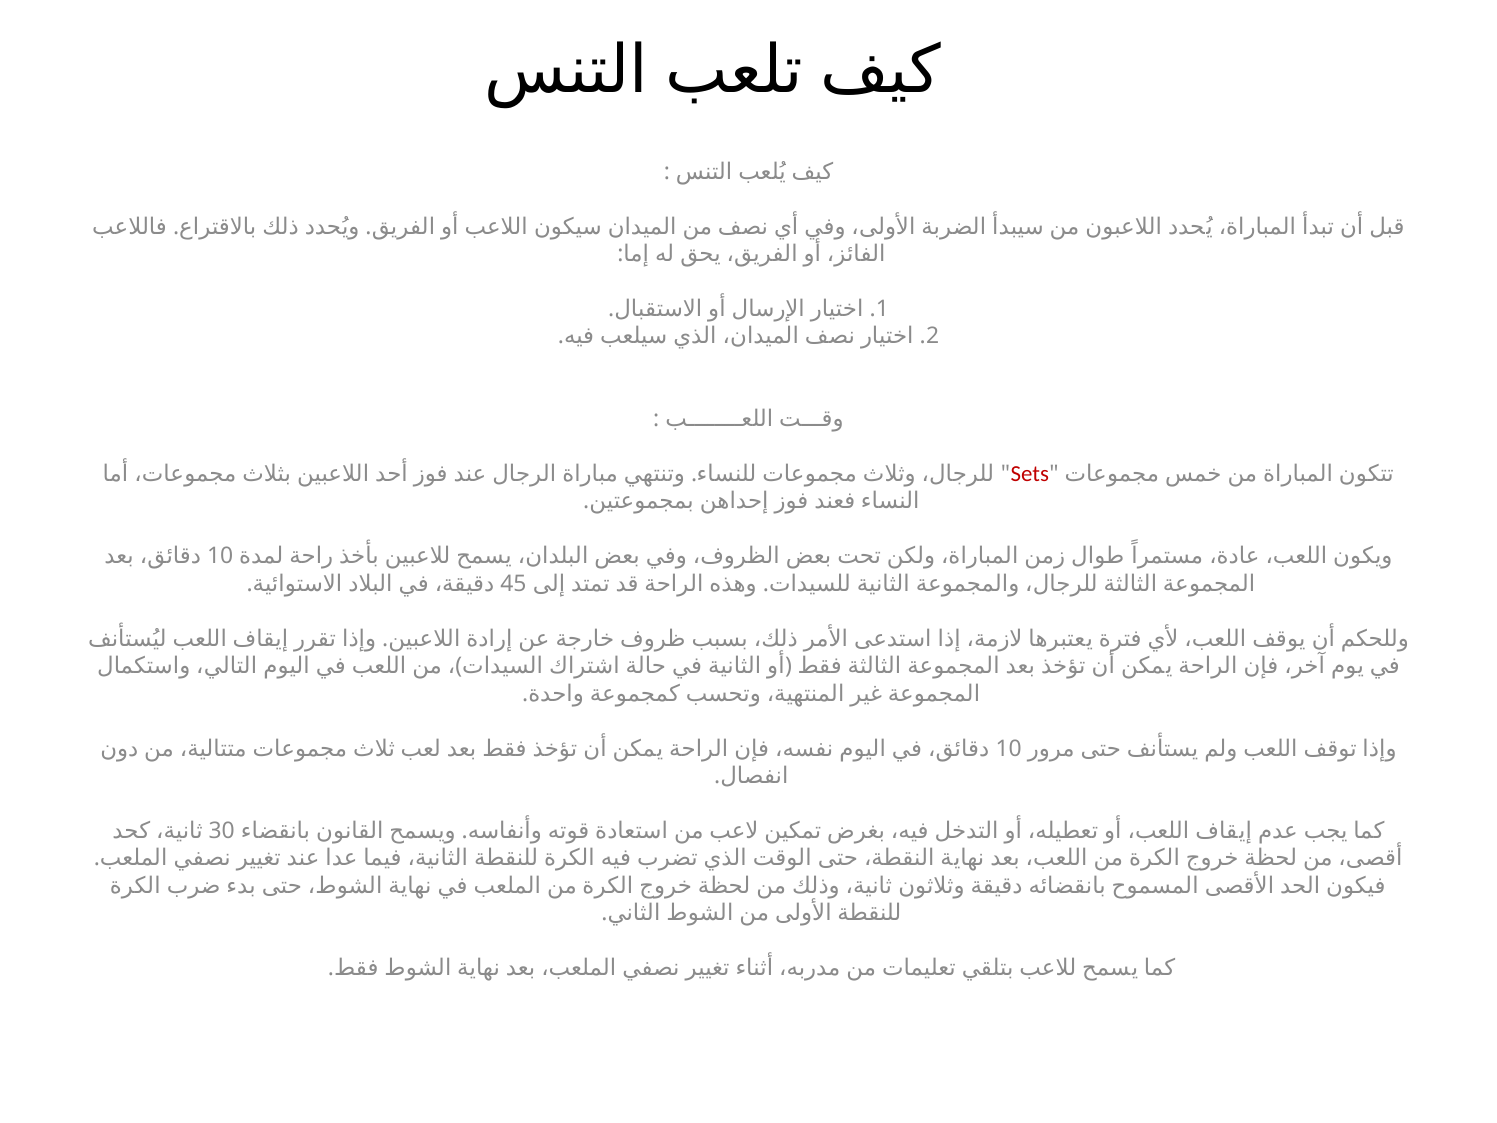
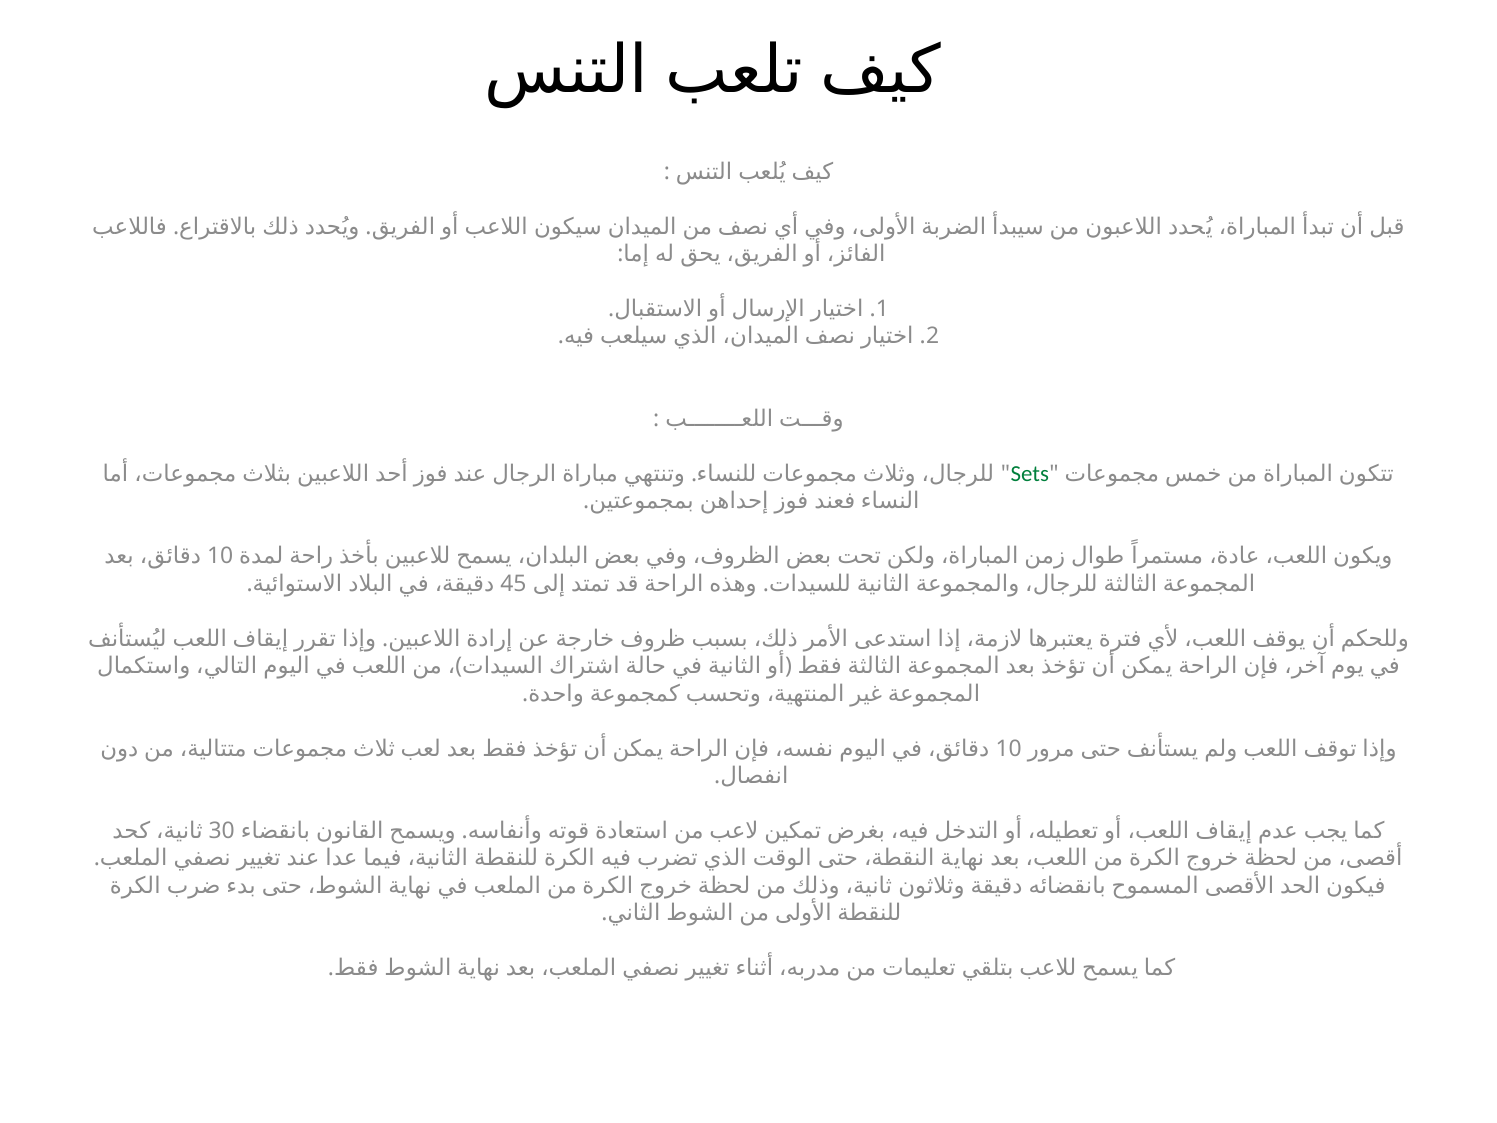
Sets colour: red -> green (1030, 474)
